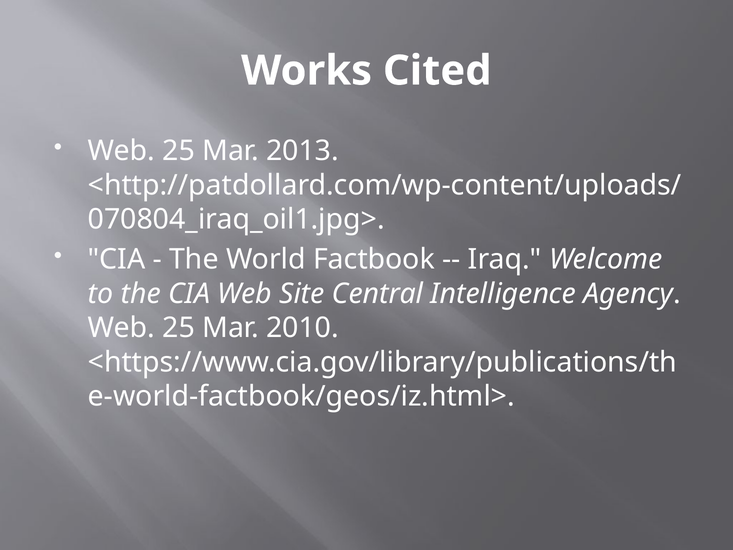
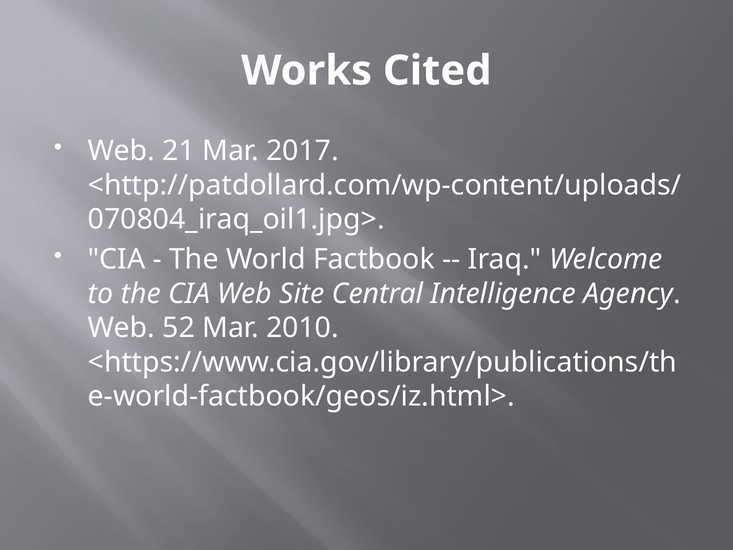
25: 25 -> 21 (179, 151)
2013: 2013 -> 2017 (303, 151)
25: 25 -> 52 (179, 328)
